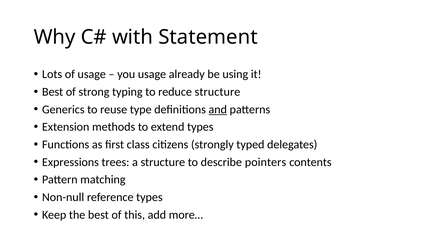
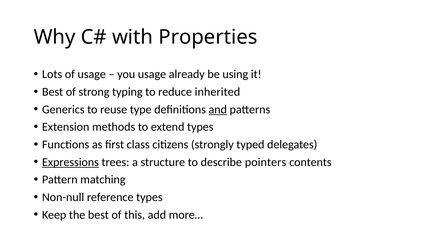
Statement: Statement -> Properties (208, 37)
reduce structure: structure -> inherited (217, 92)
Expressions underline: none -> present (70, 162)
